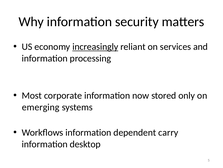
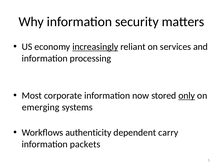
only underline: none -> present (187, 95)
Workflows information: information -> authenticity (88, 132)
desktop: desktop -> packets (85, 144)
